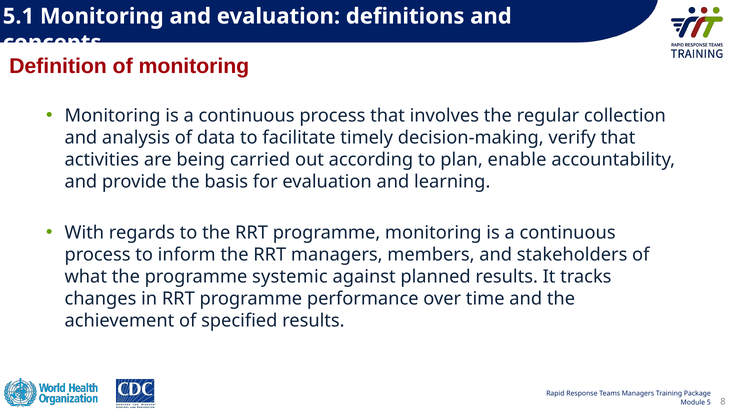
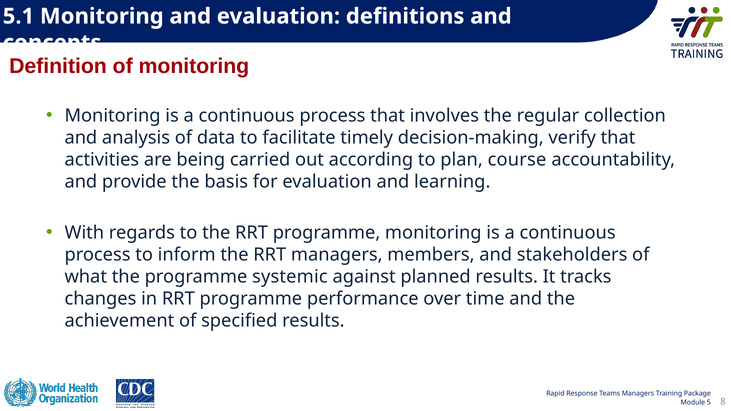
enable: enable -> course (517, 160)
